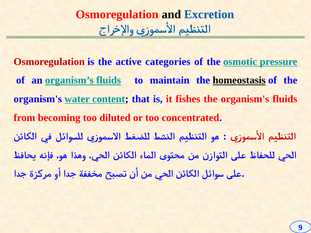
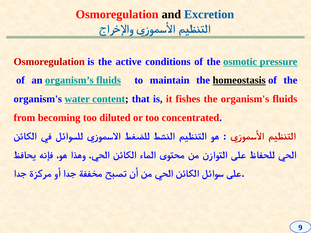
categories: categories -> conditions (168, 62)
